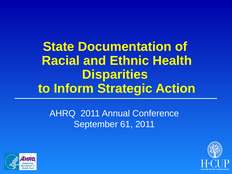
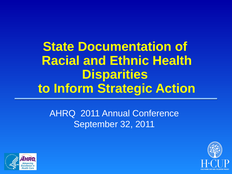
61: 61 -> 32 (127, 124)
